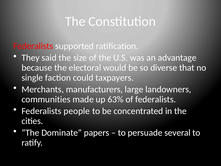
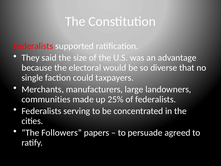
63%: 63% -> 25% (116, 99)
people: people -> serving (77, 111)
Dominate: Dominate -> Followers (62, 133)
several: several -> agreed (177, 133)
